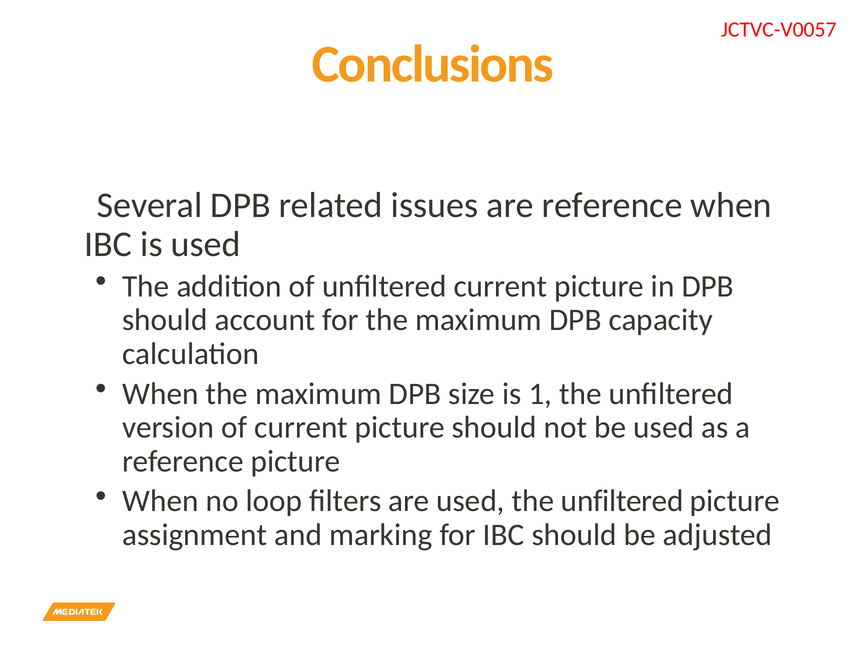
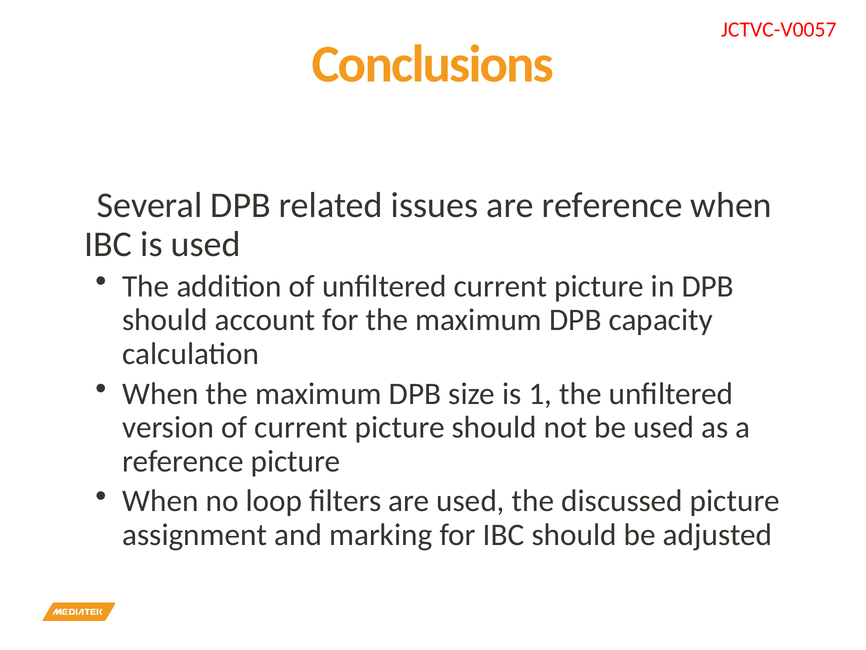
used the unfiltered: unfiltered -> discussed (622, 501)
